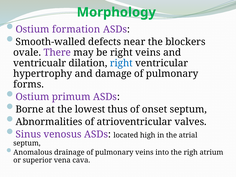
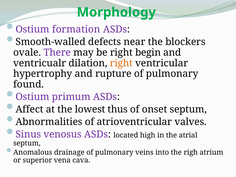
right veins: veins -> begin (148, 53)
right colour: blue -> orange (121, 63)
damage: damage -> rupture (113, 74)
forms: forms -> found (29, 84)
Borne: Borne -> Affect (29, 109)
